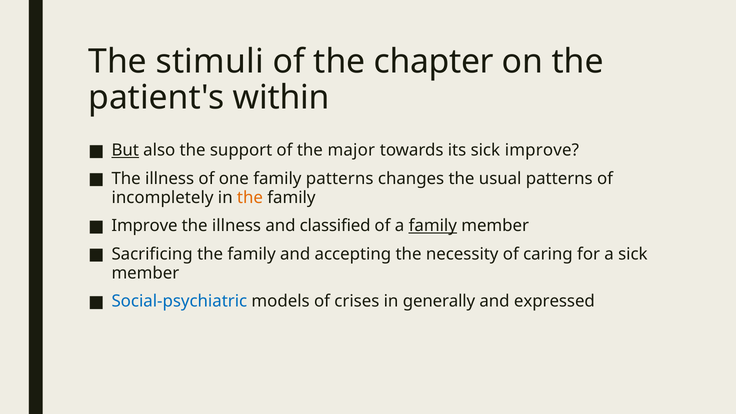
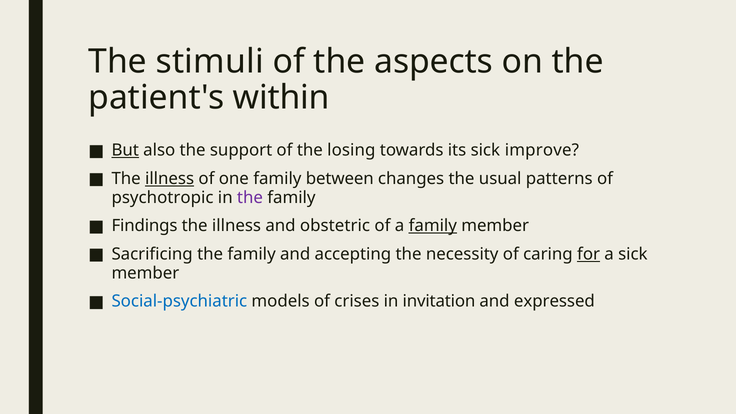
chapter: chapter -> aspects (434, 62)
major: major -> losing (351, 150)
illness underline: none -> present (170, 179)
family patterns: patterns -> between (340, 179)
incompletely: incompletely -> psychotropic (163, 198)
the colour: orange -> purple (250, 198)
Improve: Improve -> Findings (144, 226)
classified: classified -> obstetric (335, 226)
for underline: none -> present (589, 254)
generally: generally -> invitation (439, 301)
